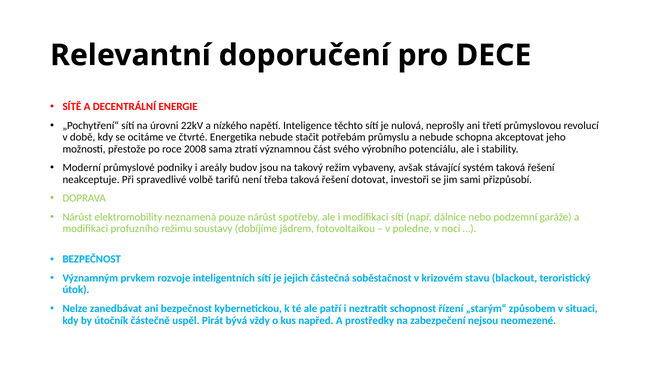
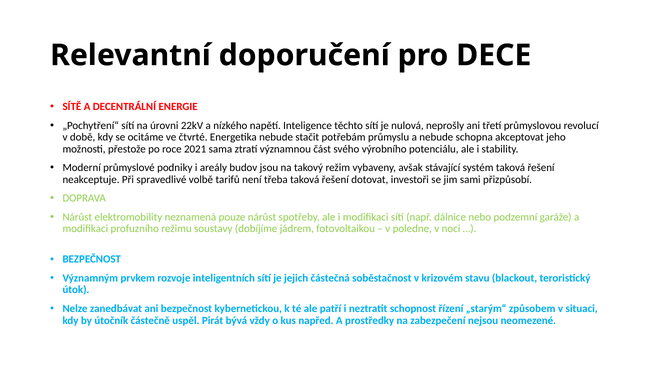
2008: 2008 -> 2021 (195, 149)
